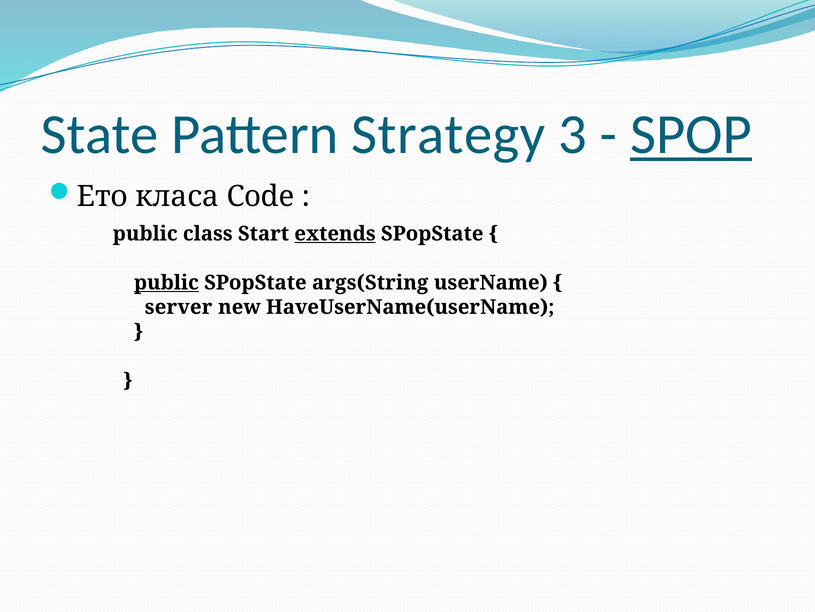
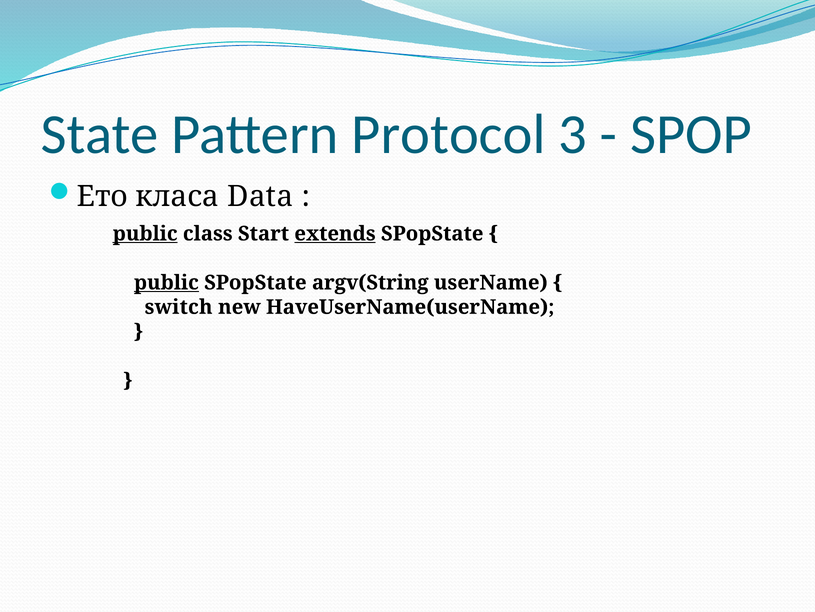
Strategy: Strategy -> Protocol (448, 135)
SPOP underline: present -> none (691, 135)
Code: Code -> Data (260, 196)
public underline: none -> present (145, 233)
args(String: args(String -> argv(String (370, 282)
server: server -> switch (179, 307)
